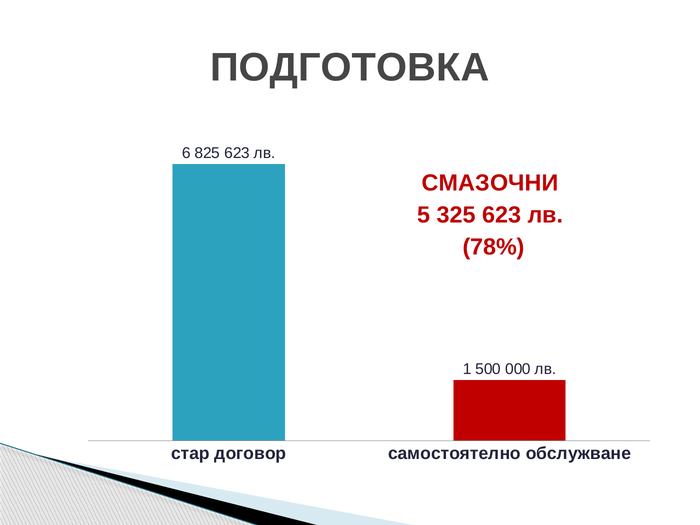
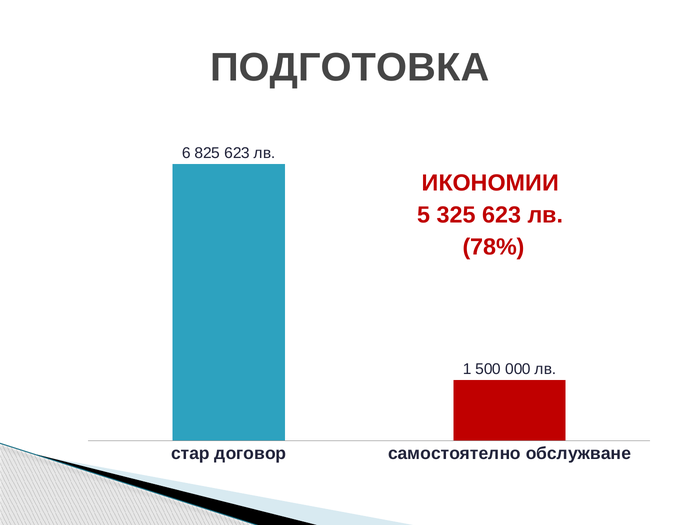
СМАЗОЧНИ: СМАЗОЧНИ -> ИКОНОМИИ (490, 183)
